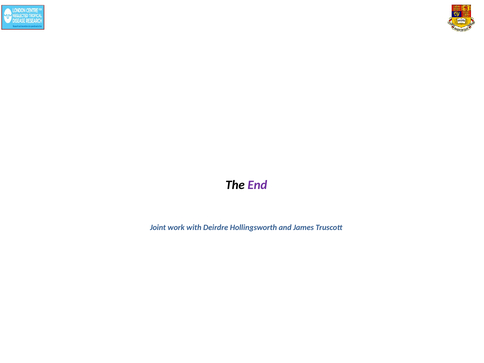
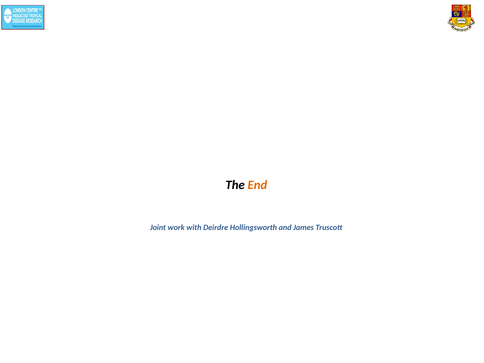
End colour: purple -> orange (257, 185)
